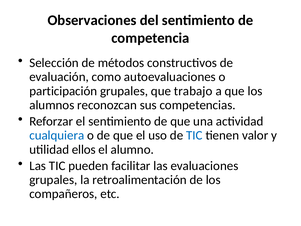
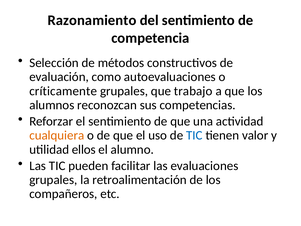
Observaciones: Observaciones -> Razonamiento (92, 20)
participación: participación -> críticamente (63, 91)
cualquiera colour: blue -> orange (57, 135)
